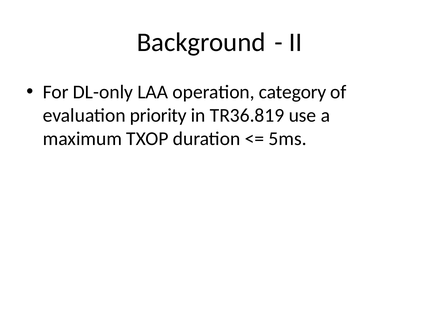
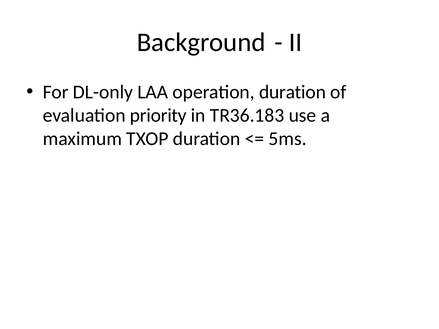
operation category: category -> duration (293, 92)
TR36.819: TR36.819 -> TR36.183 (247, 116)
